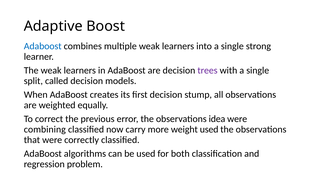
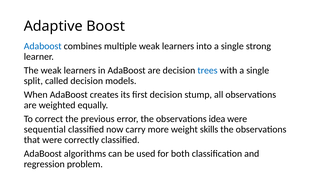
trees colour: purple -> blue (208, 71)
combining: combining -> sequential (45, 130)
weight used: used -> skills (209, 130)
